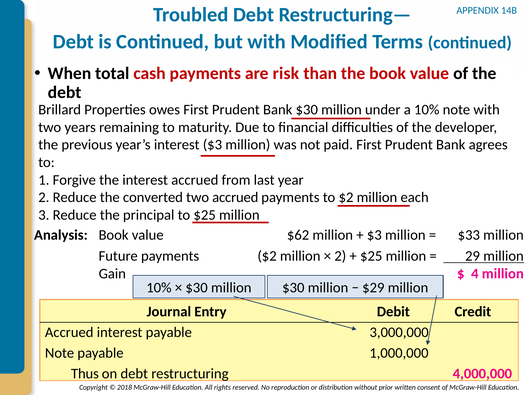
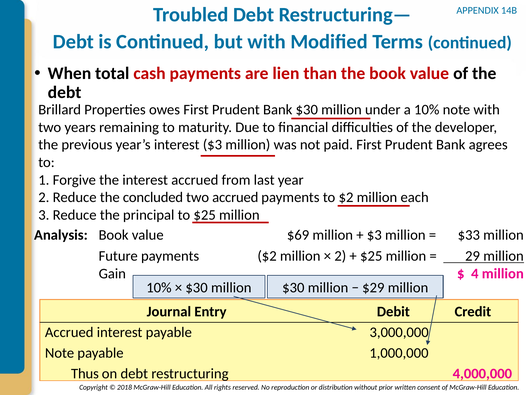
risk: risk -> lien (286, 73)
converted: converted -> concluded (153, 197)
$62: $62 -> $69 (298, 235)
